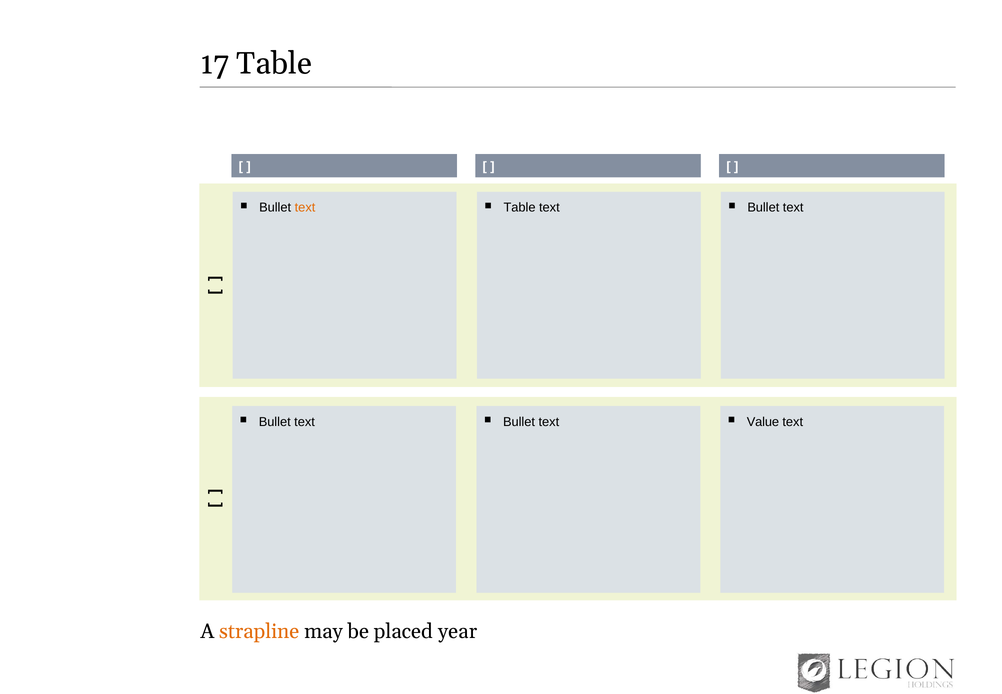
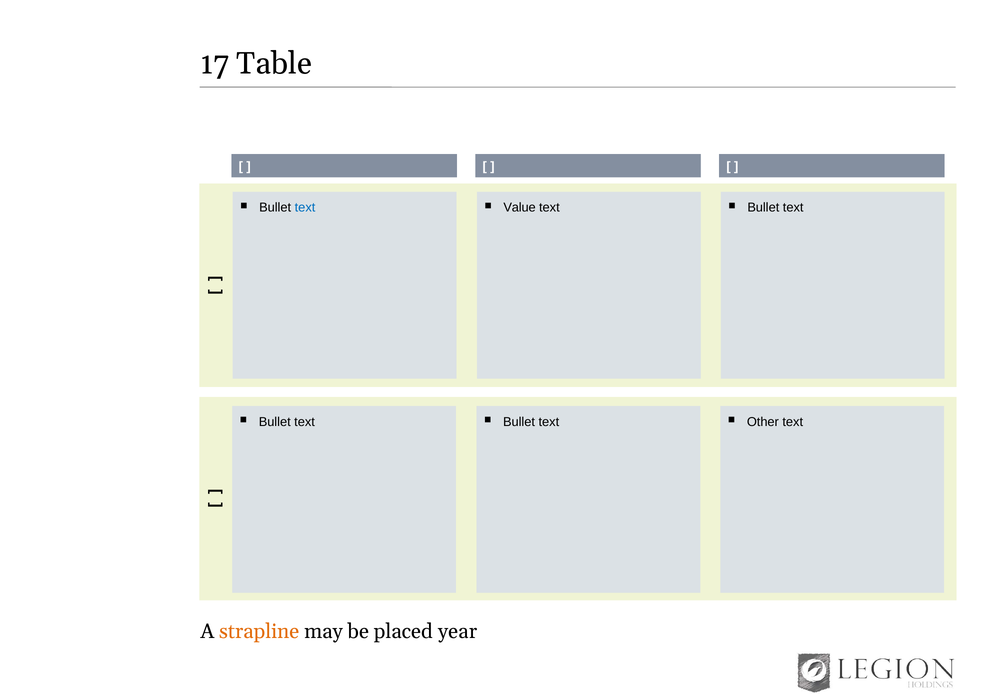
text colour: orange -> blue (305, 208)
Table: Table -> Value (520, 208)
Value: Value -> Other (763, 422)
